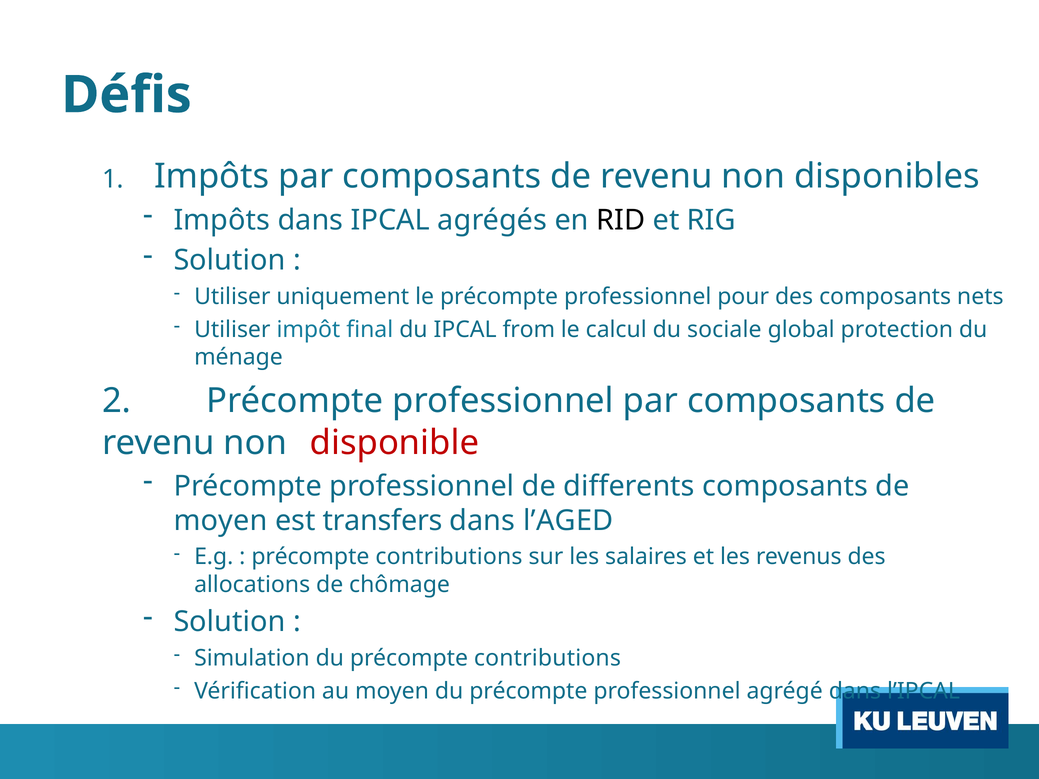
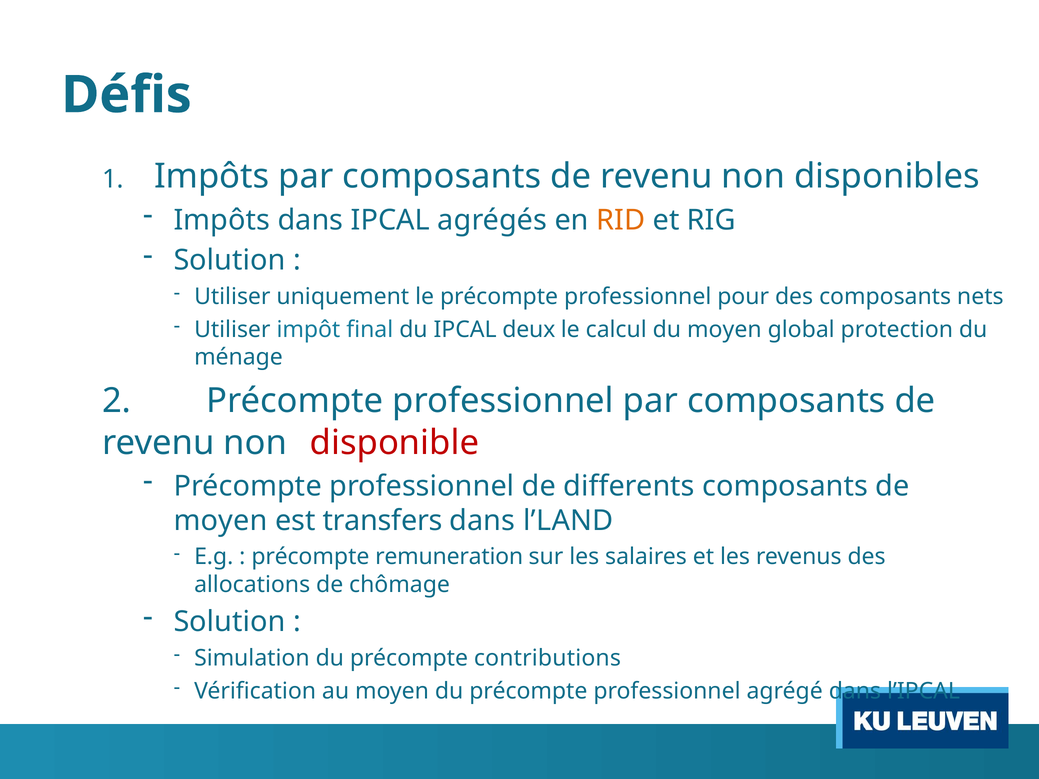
RID colour: black -> orange (621, 220)
from: from -> deux (529, 330)
du sociale: sociale -> moyen (724, 330)
l’AGED: l’AGED -> l’LAND (568, 521)
contributions: contributions -> remuneration (449, 557)
